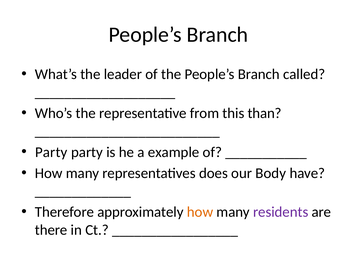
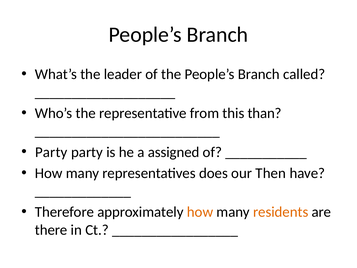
example: example -> assigned (174, 152)
Body: Body -> Then (271, 173)
residents colour: purple -> orange (281, 212)
